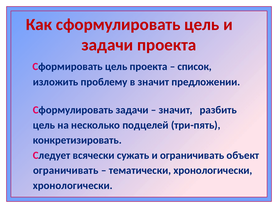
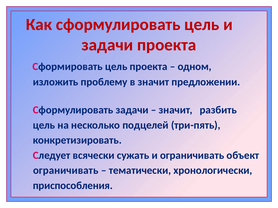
список: список -> одном (195, 67)
хронологически: хронологически -> приспособления (73, 186)
